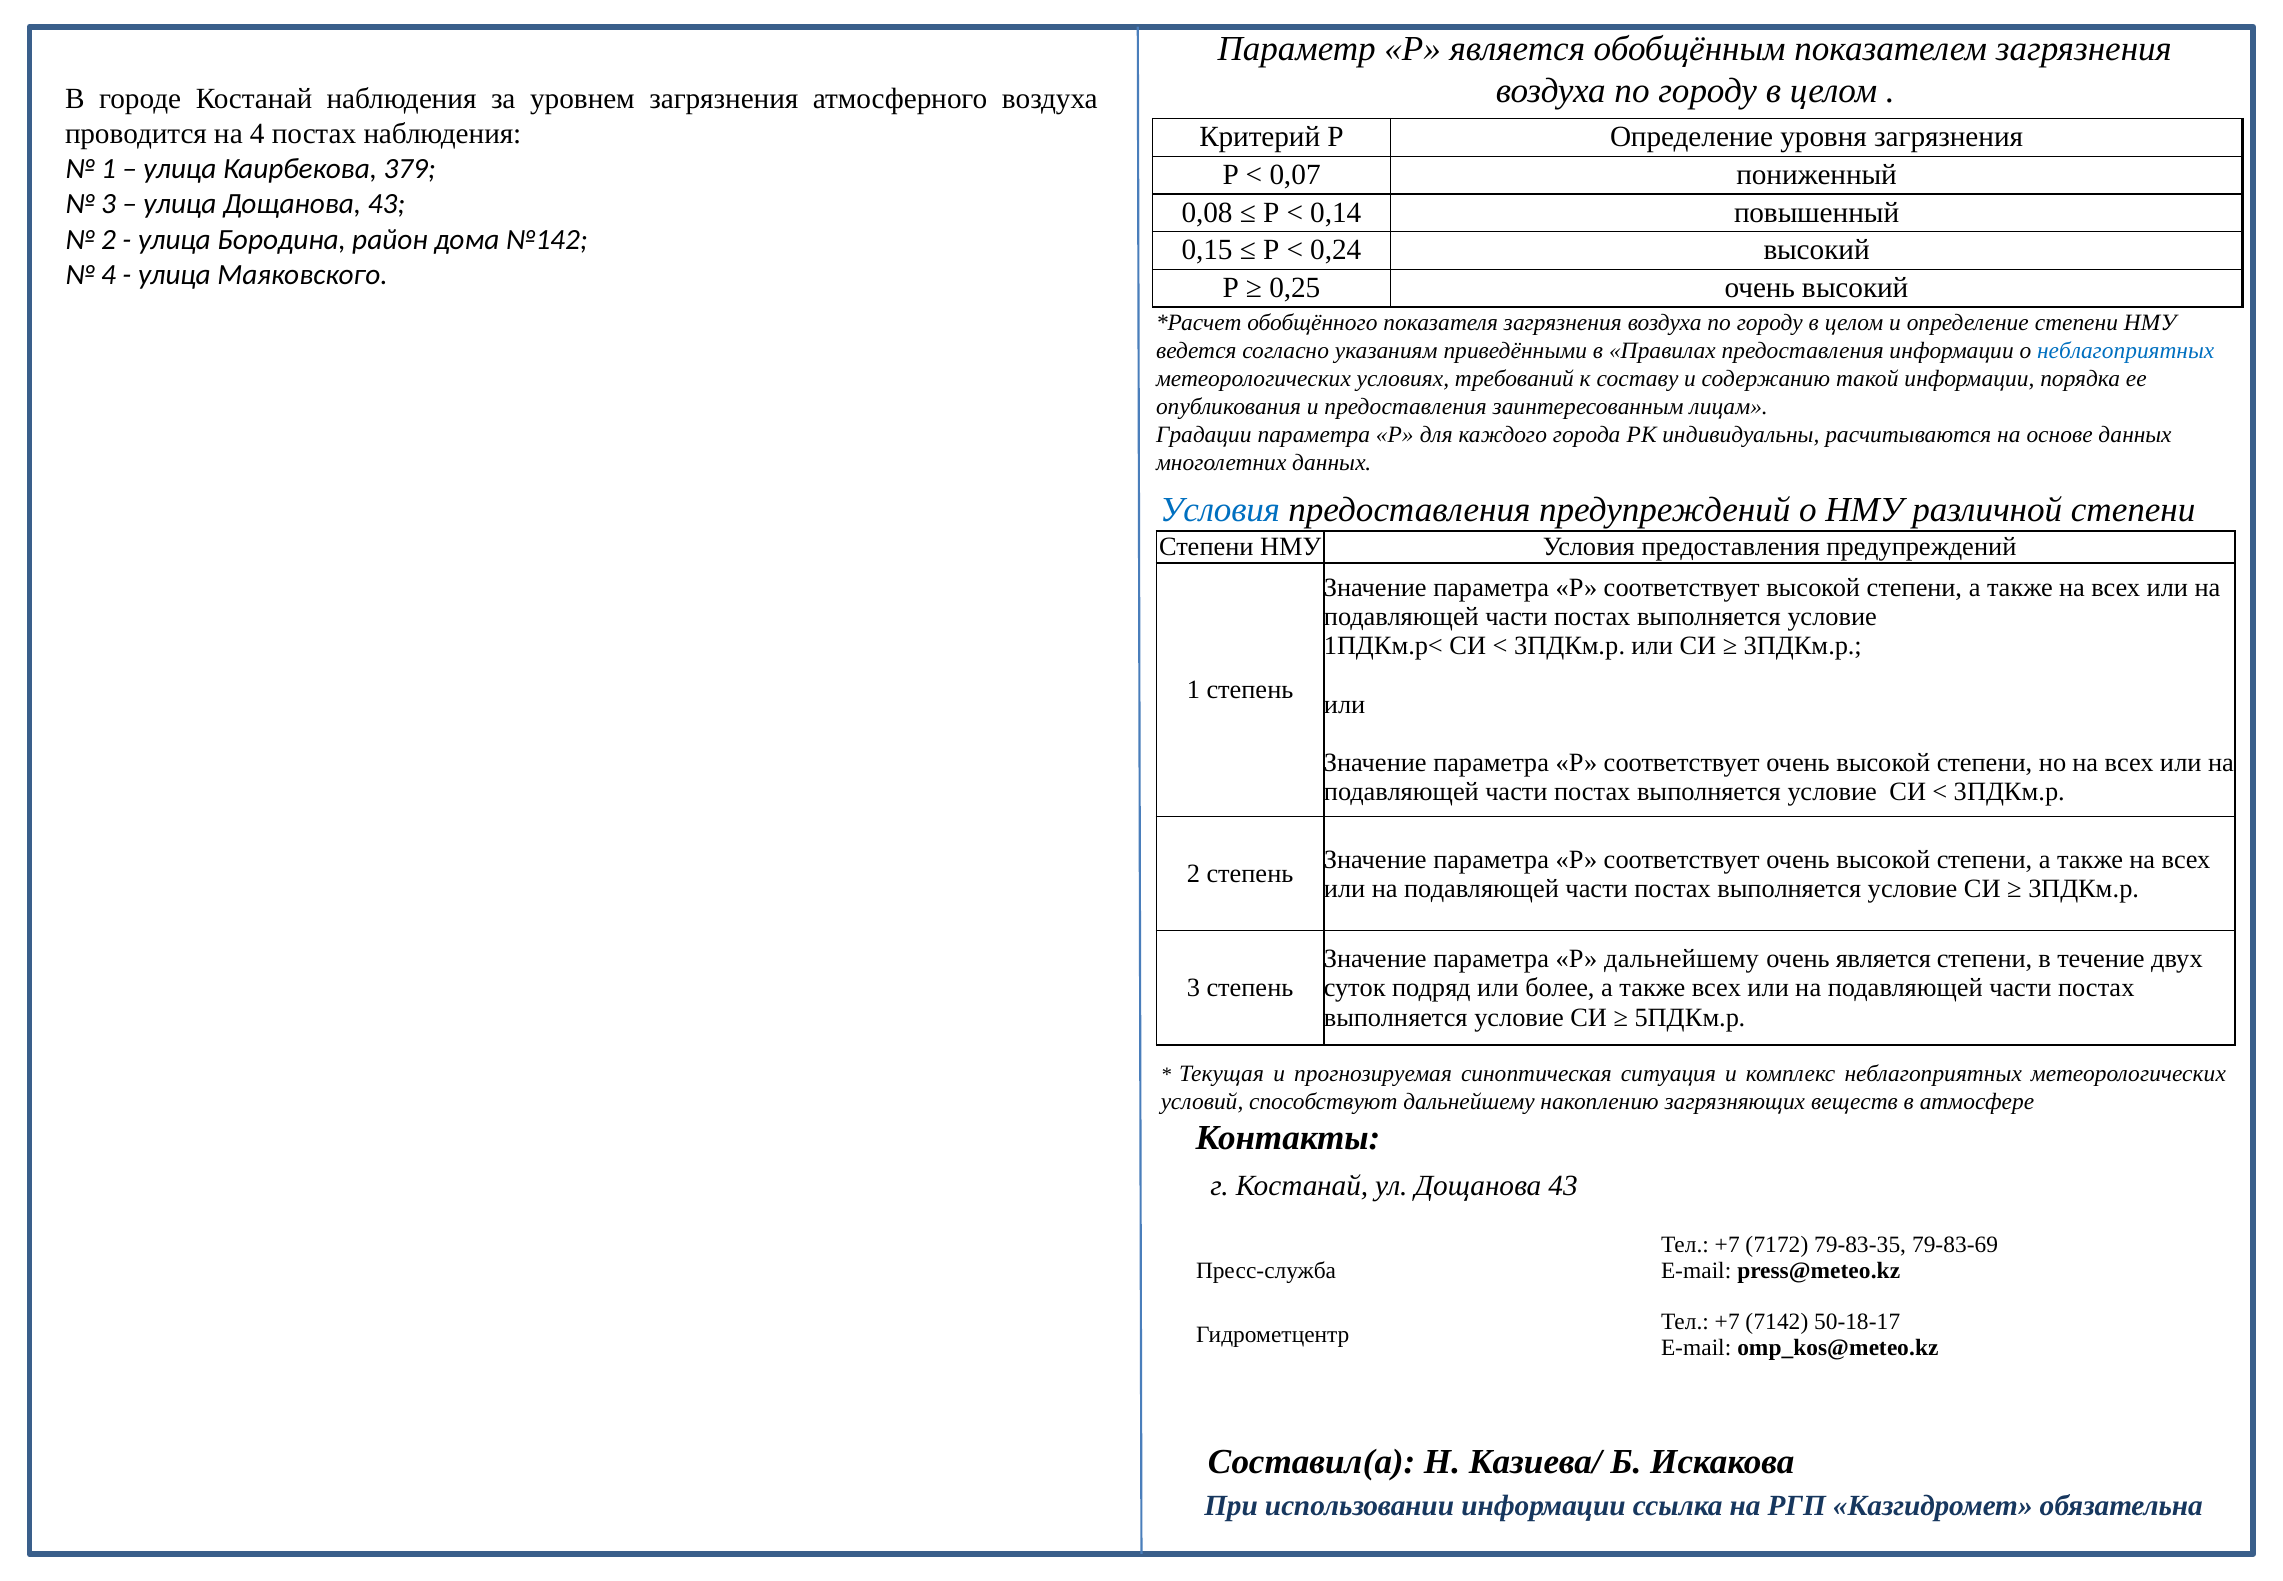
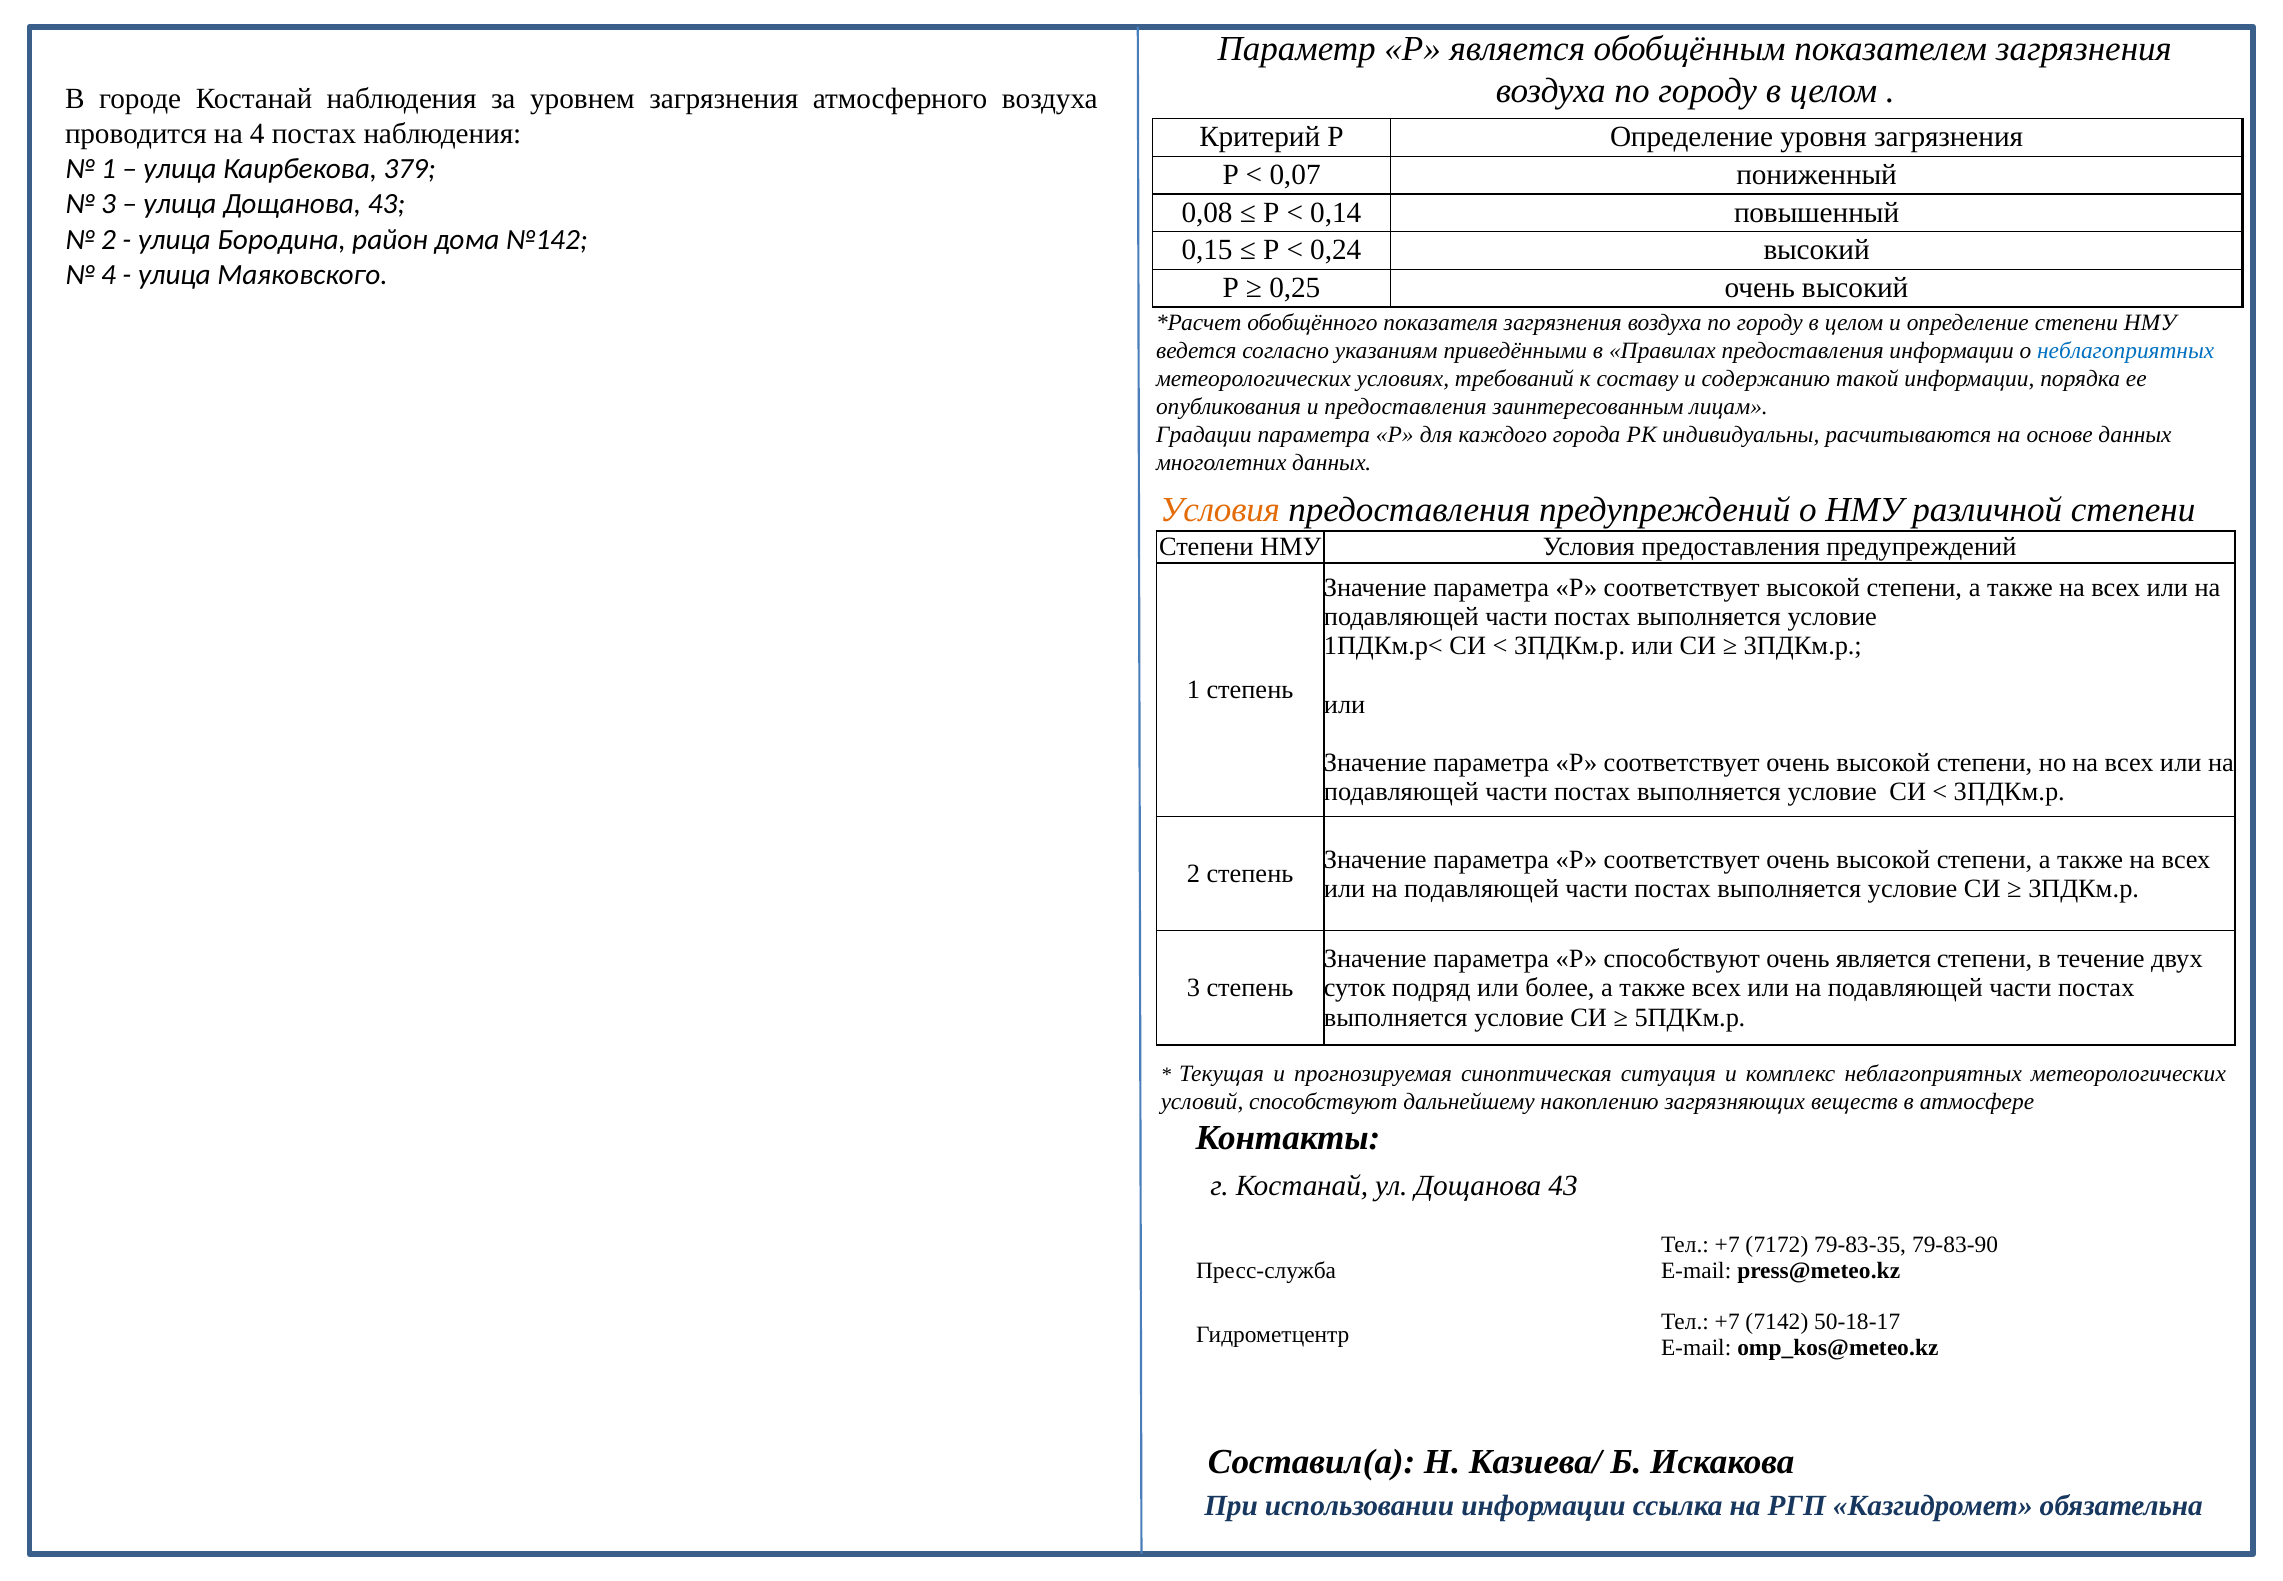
Условия colour: blue -> orange (1220, 510)
Р дальнейшему: дальнейшему -> способствуют (1682, 959)
79-83-69: 79-83-69 -> 79-83-90 (1955, 1244)
